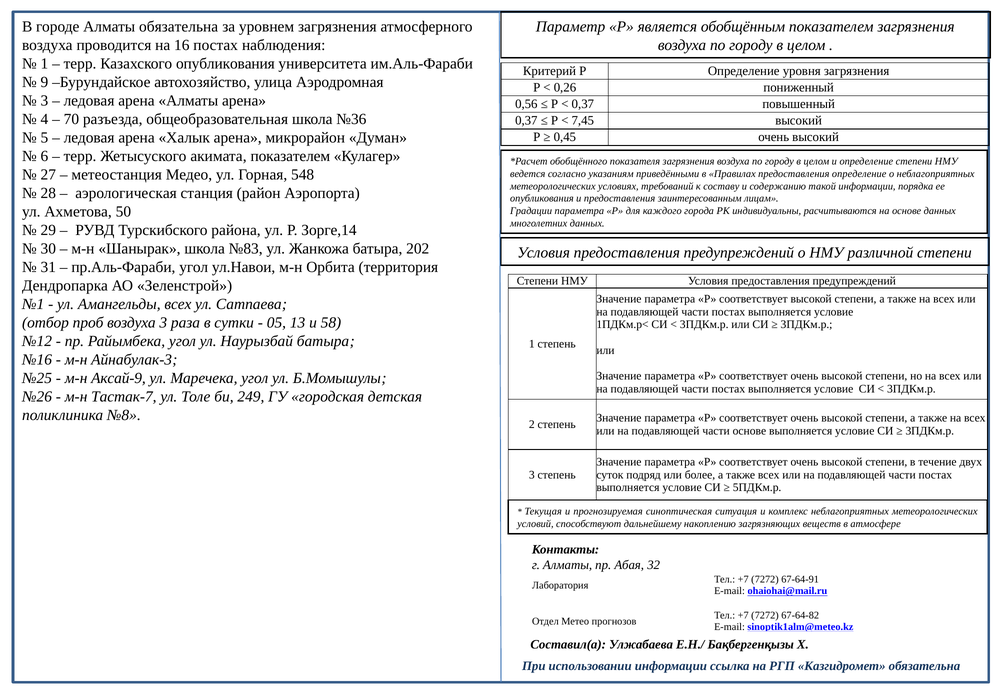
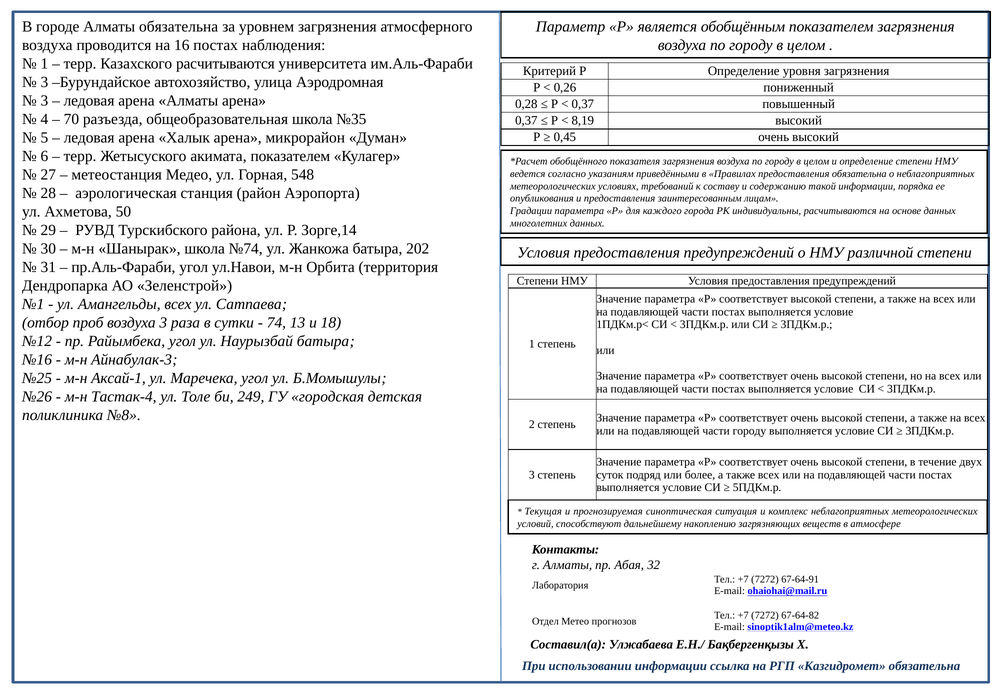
Казахского опубликования: опубликования -> расчитываются (225, 64)
9: 9 -> 3 (44, 82)
0,56: 0,56 -> 0,28 (526, 104)
№36: №36 -> №35 (351, 119)
7,45: 7,45 -> 8,19 (583, 121)
предоставления определение: определение -> обязательна (859, 174)
№83: №83 -> №74 (246, 249)
05: 05 -> 74 (276, 323)
58: 58 -> 18 (331, 323)
Аксай-9: Аксай-9 -> Аксай-1 (118, 378)
Тастак-7: Тастак-7 -> Тастак-4 (124, 397)
части основе: основе -> городу (749, 431)
